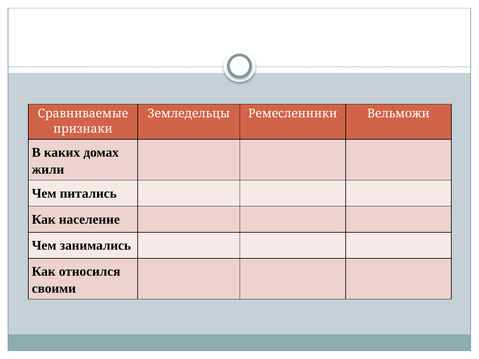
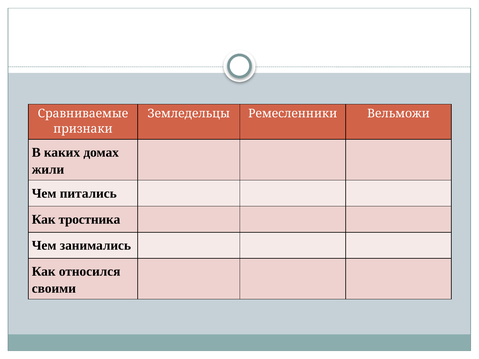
население: население -> тростника (89, 220)
